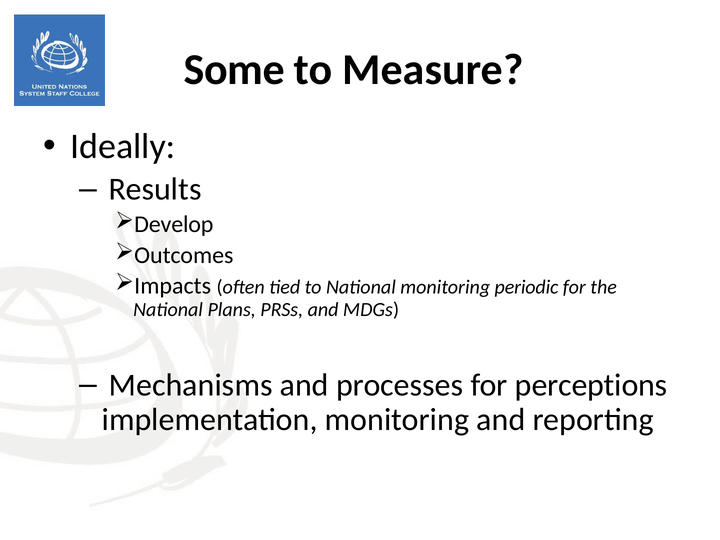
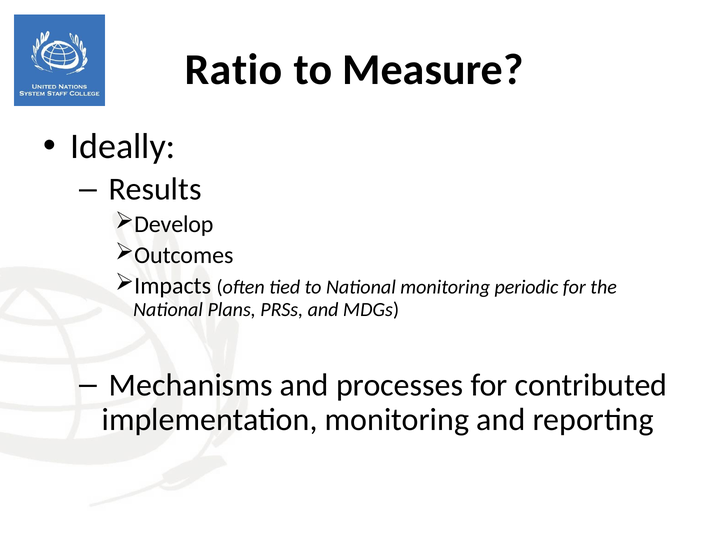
Some: Some -> Ratio (234, 70)
perceptions: perceptions -> contributed (591, 385)
